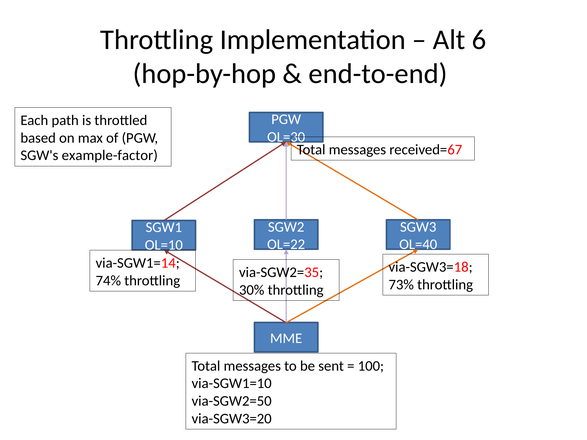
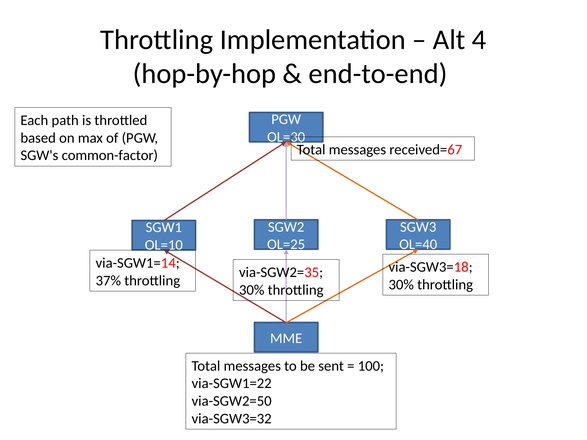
6: 6 -> 4 (479, 40)
example-factor: example-factor -> common-factor (110, 156)
OL=22: OL=22 -> OL=25 (286, 245)
74%: 74% -> 37% (108, 281)
73%: 73% -> 30% (401, 285)
via-SGW1=10: via-SGW1=10 -> via-SGW1=22 (232, 384)
via-SGW3=20: via-SGW3=20 -> via-SGW3=32 (232, 419)
